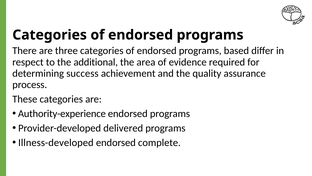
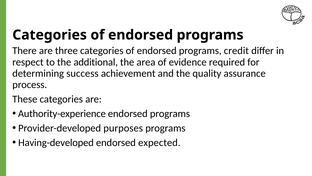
based: based -> credit (236, 51)
delivered: delivered -> purposes (123, 128)
Illness-developed: Illness-developed -> Having-developed (56, 142)
complete: complete -> expected (159, 142)
